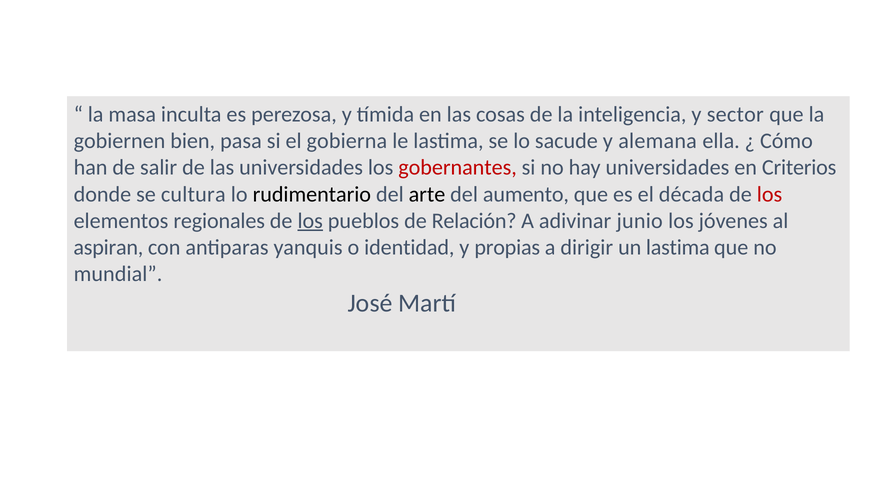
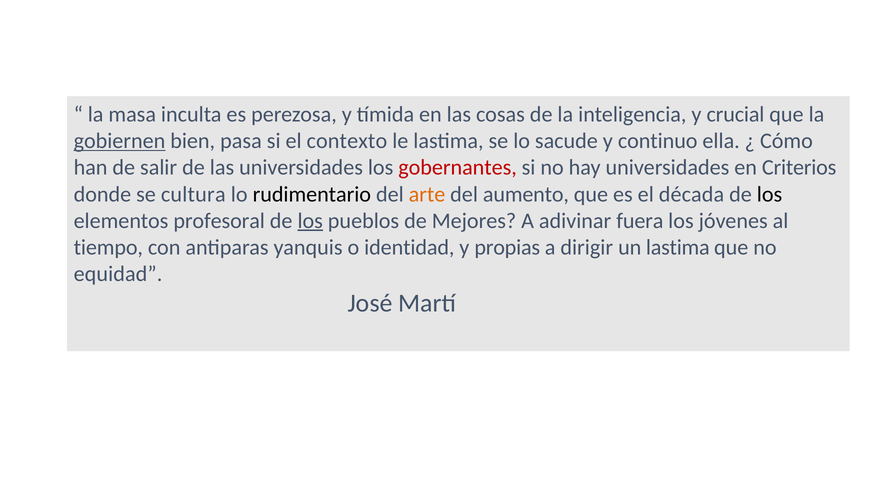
sector: sector -> crucial (735, 114)
gobiernen underline: none -> present (119, 141)
gobierna: gobierna -> contexto (347, 141)
alemana: alemana -> continuo (658, 141)
arte colour: black -> orange (427, 194)
los colour: red -> black (770, 194)
regionales: regionales -> profesoral (219, 221)
Relación: Relación -> Mejores (474, 221)
junio: junio -> fuera (640, 221)
aspiran: aspiran -> tiempo (108, 247)
mundial: mundial -> equidad (118, 274)
